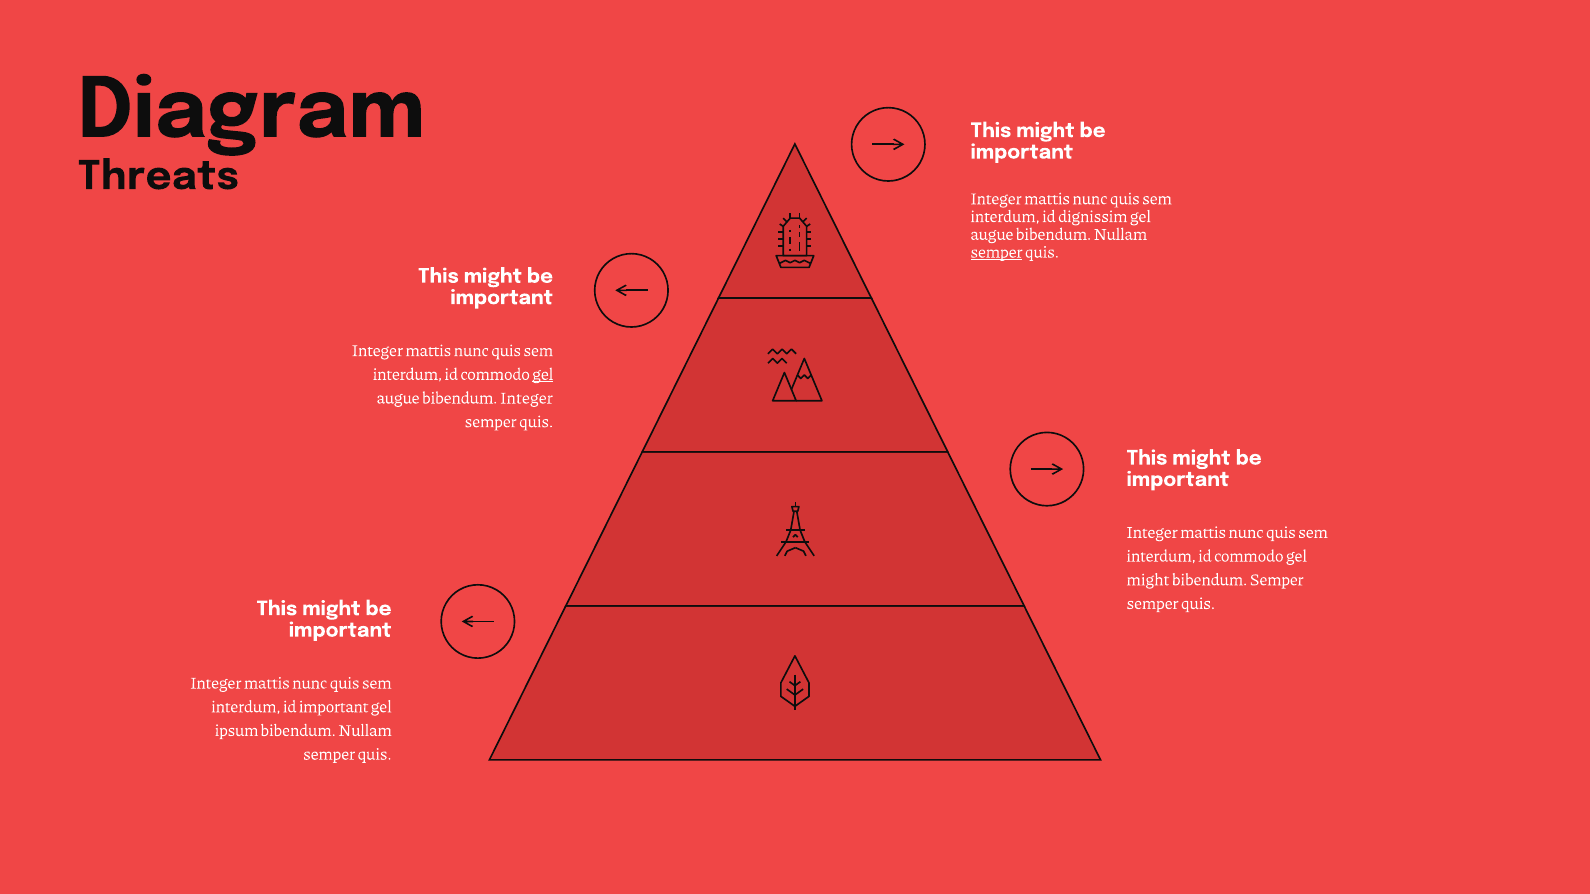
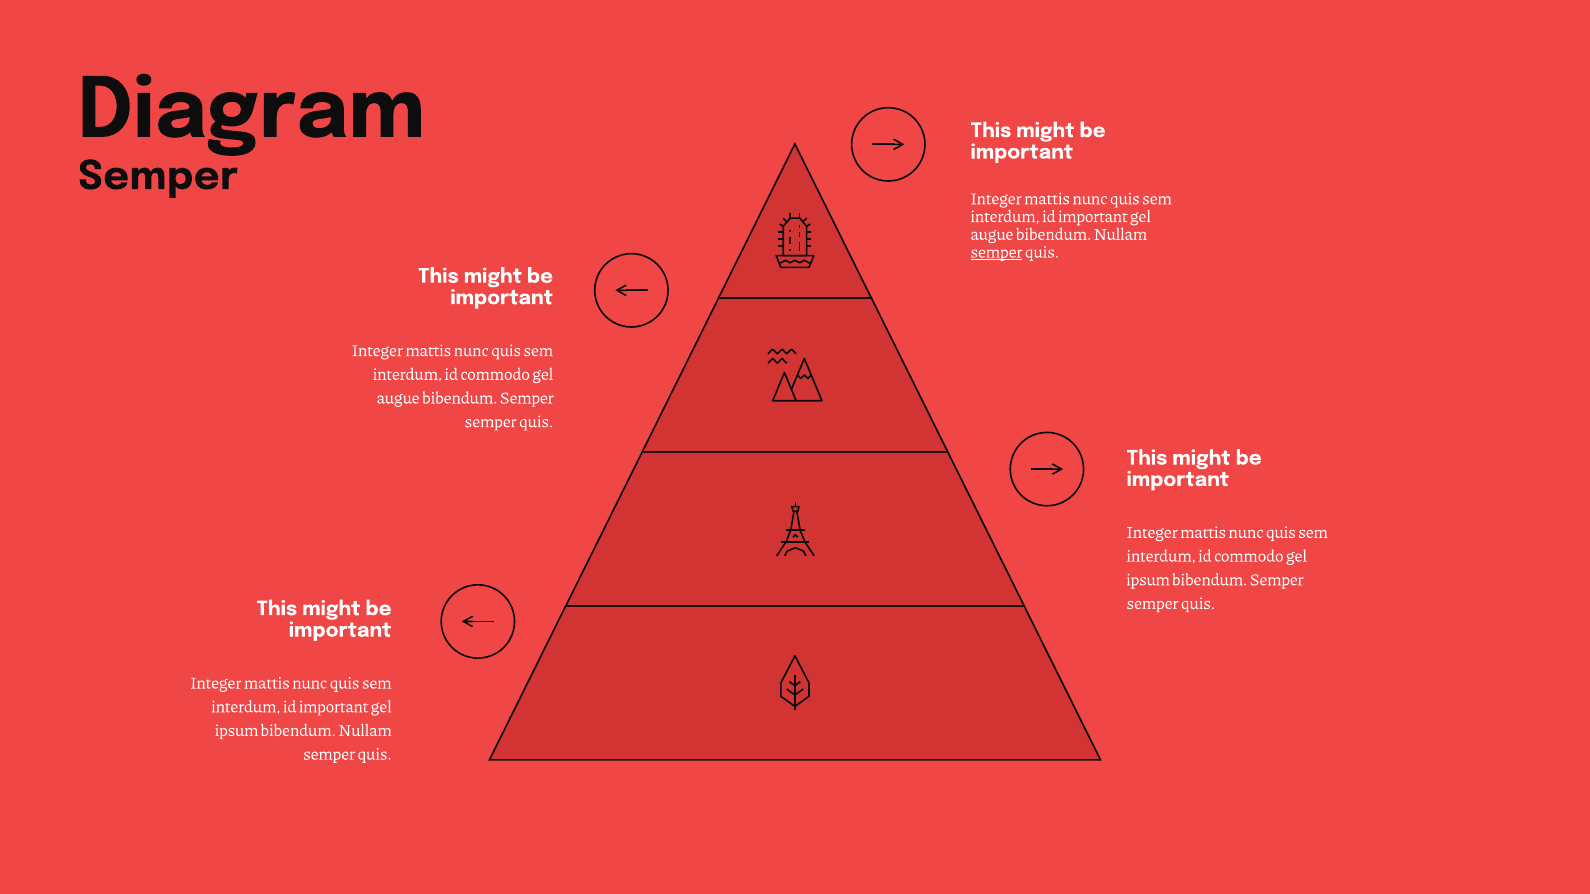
Threats: Threats -> Semper (158, 176)
dignissim: dignissim -> important (1093, 217)
gel underline: present -> none (543, 375)
augue bibendum Integer: Integer -> Semper (527, 398)
might: might -> ipsum (1148, 580)
